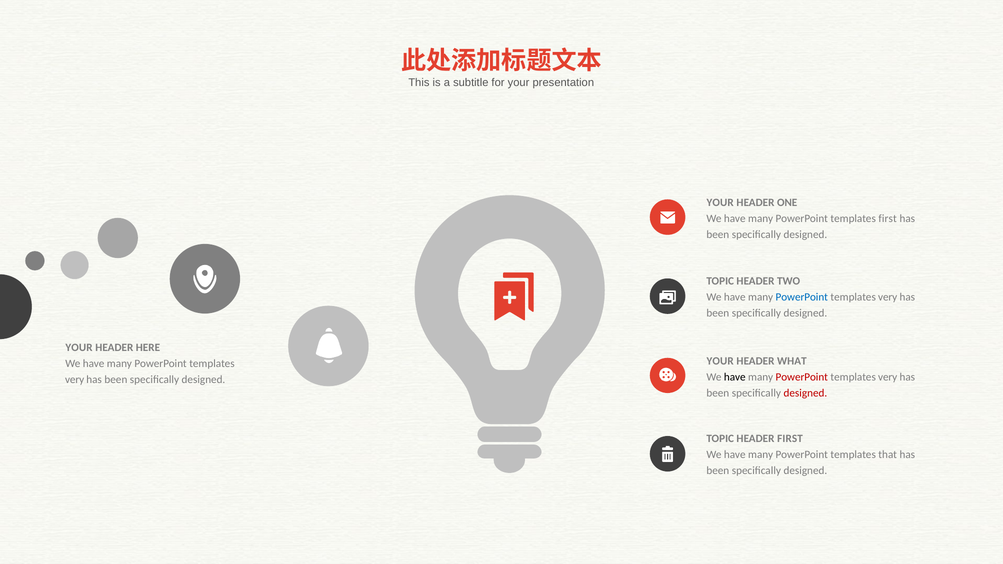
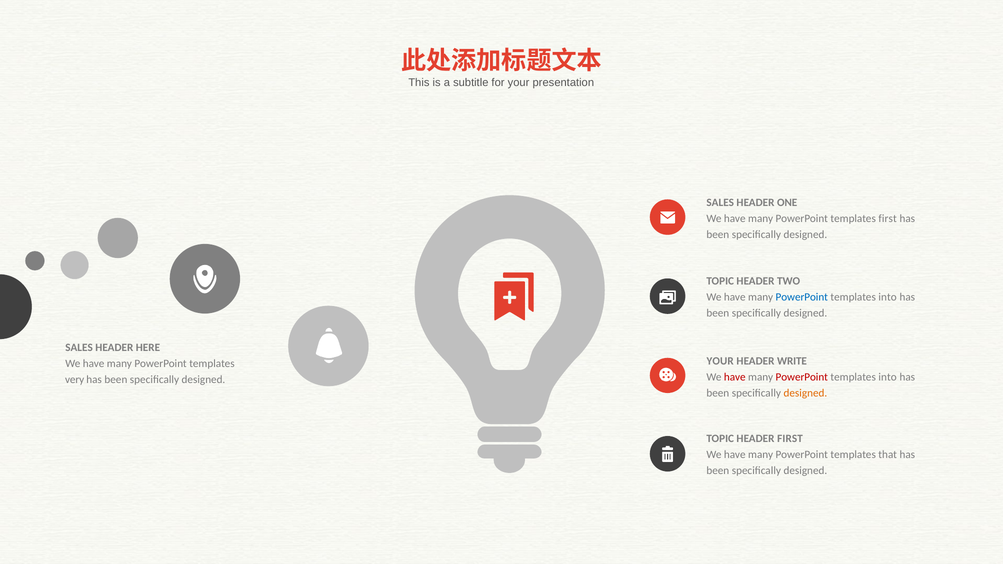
YOUR: YOUR -> SALES (720, 203)
very: very -> into (888, 297)
YOUR: YOUR -> SALES (79, 347)
WHAT: WHAT -> WRITE (792, 361)
have colour: black -> red (735, 377)
very: very -> into (888, 377)
designed colour: red -> orange (805, 393)
